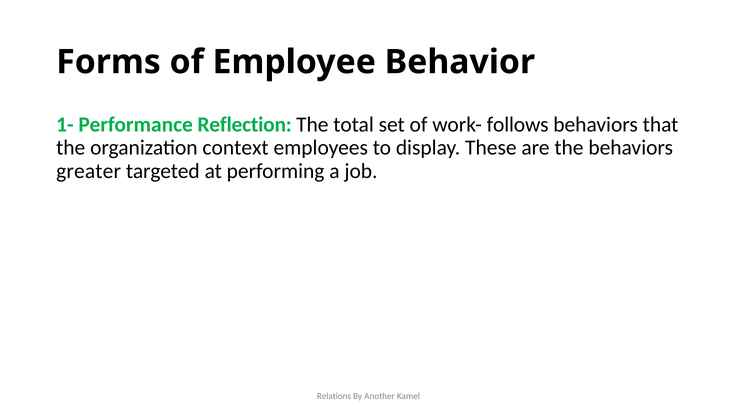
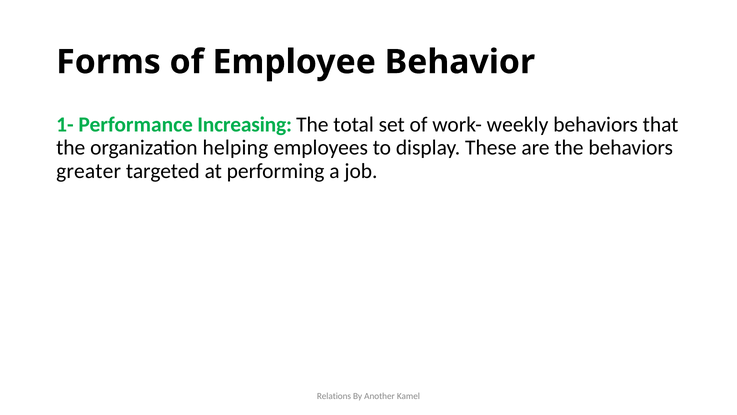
Reflection: Reflection -> Increasing (245, 125)
follows: follows -> weekly (518, 125)
context: context -> helping (235, 148)
